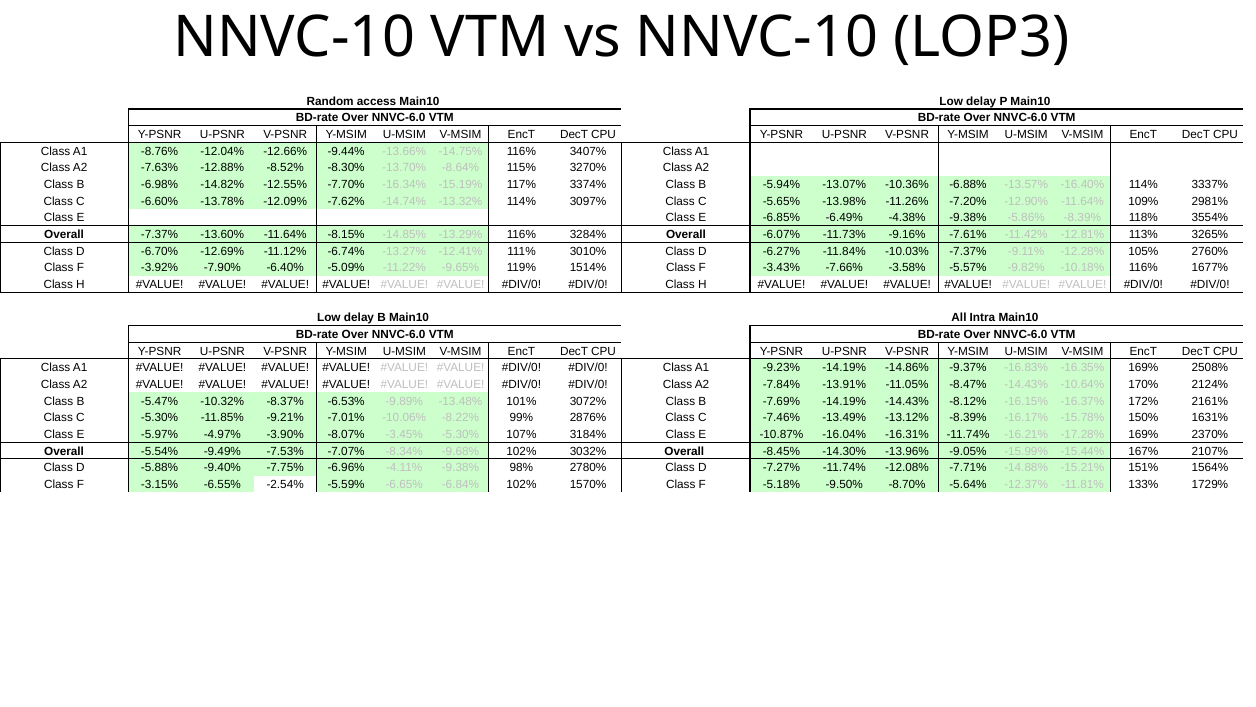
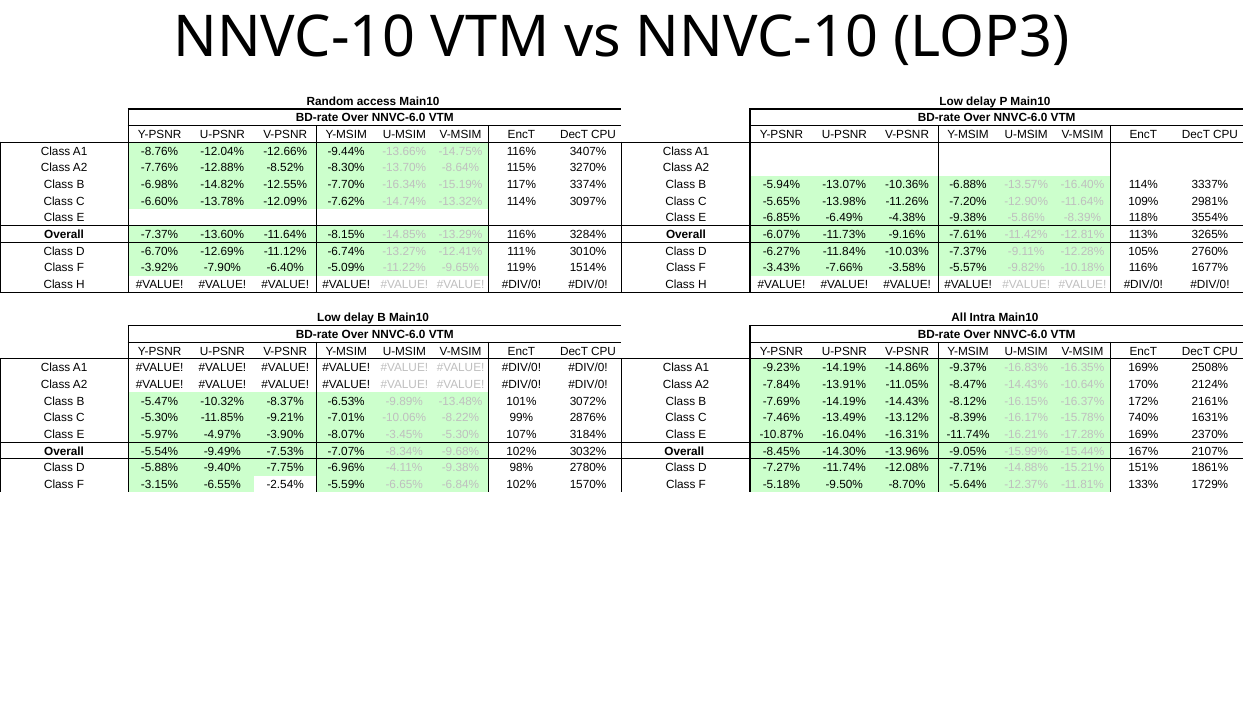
-7.63%: -7.63% -> -7.76% (160, 168)
150%: 150% -> 740% (1143, 418)
1564%: 1564% -> 1861% (1210, 467)
